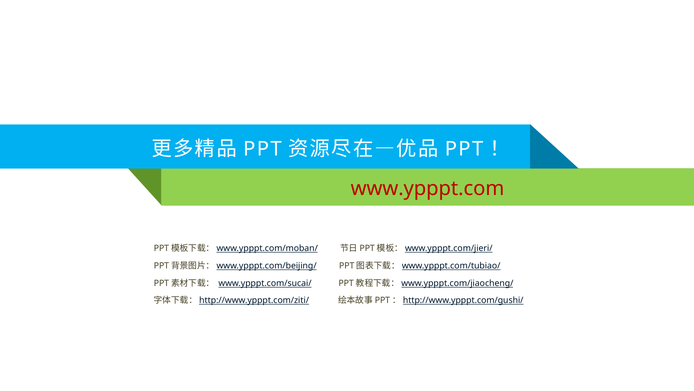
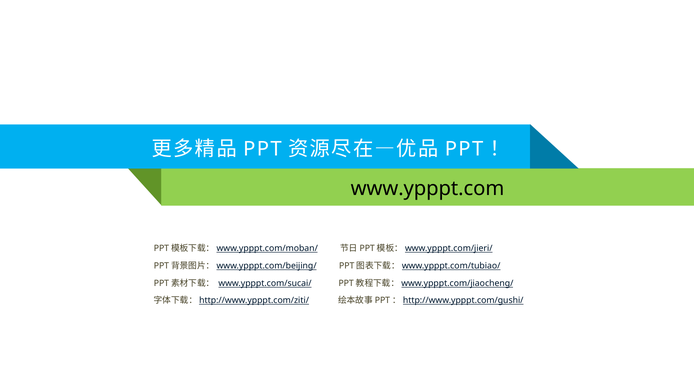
www.ypppt.com colour: red -> black (428, 188)
